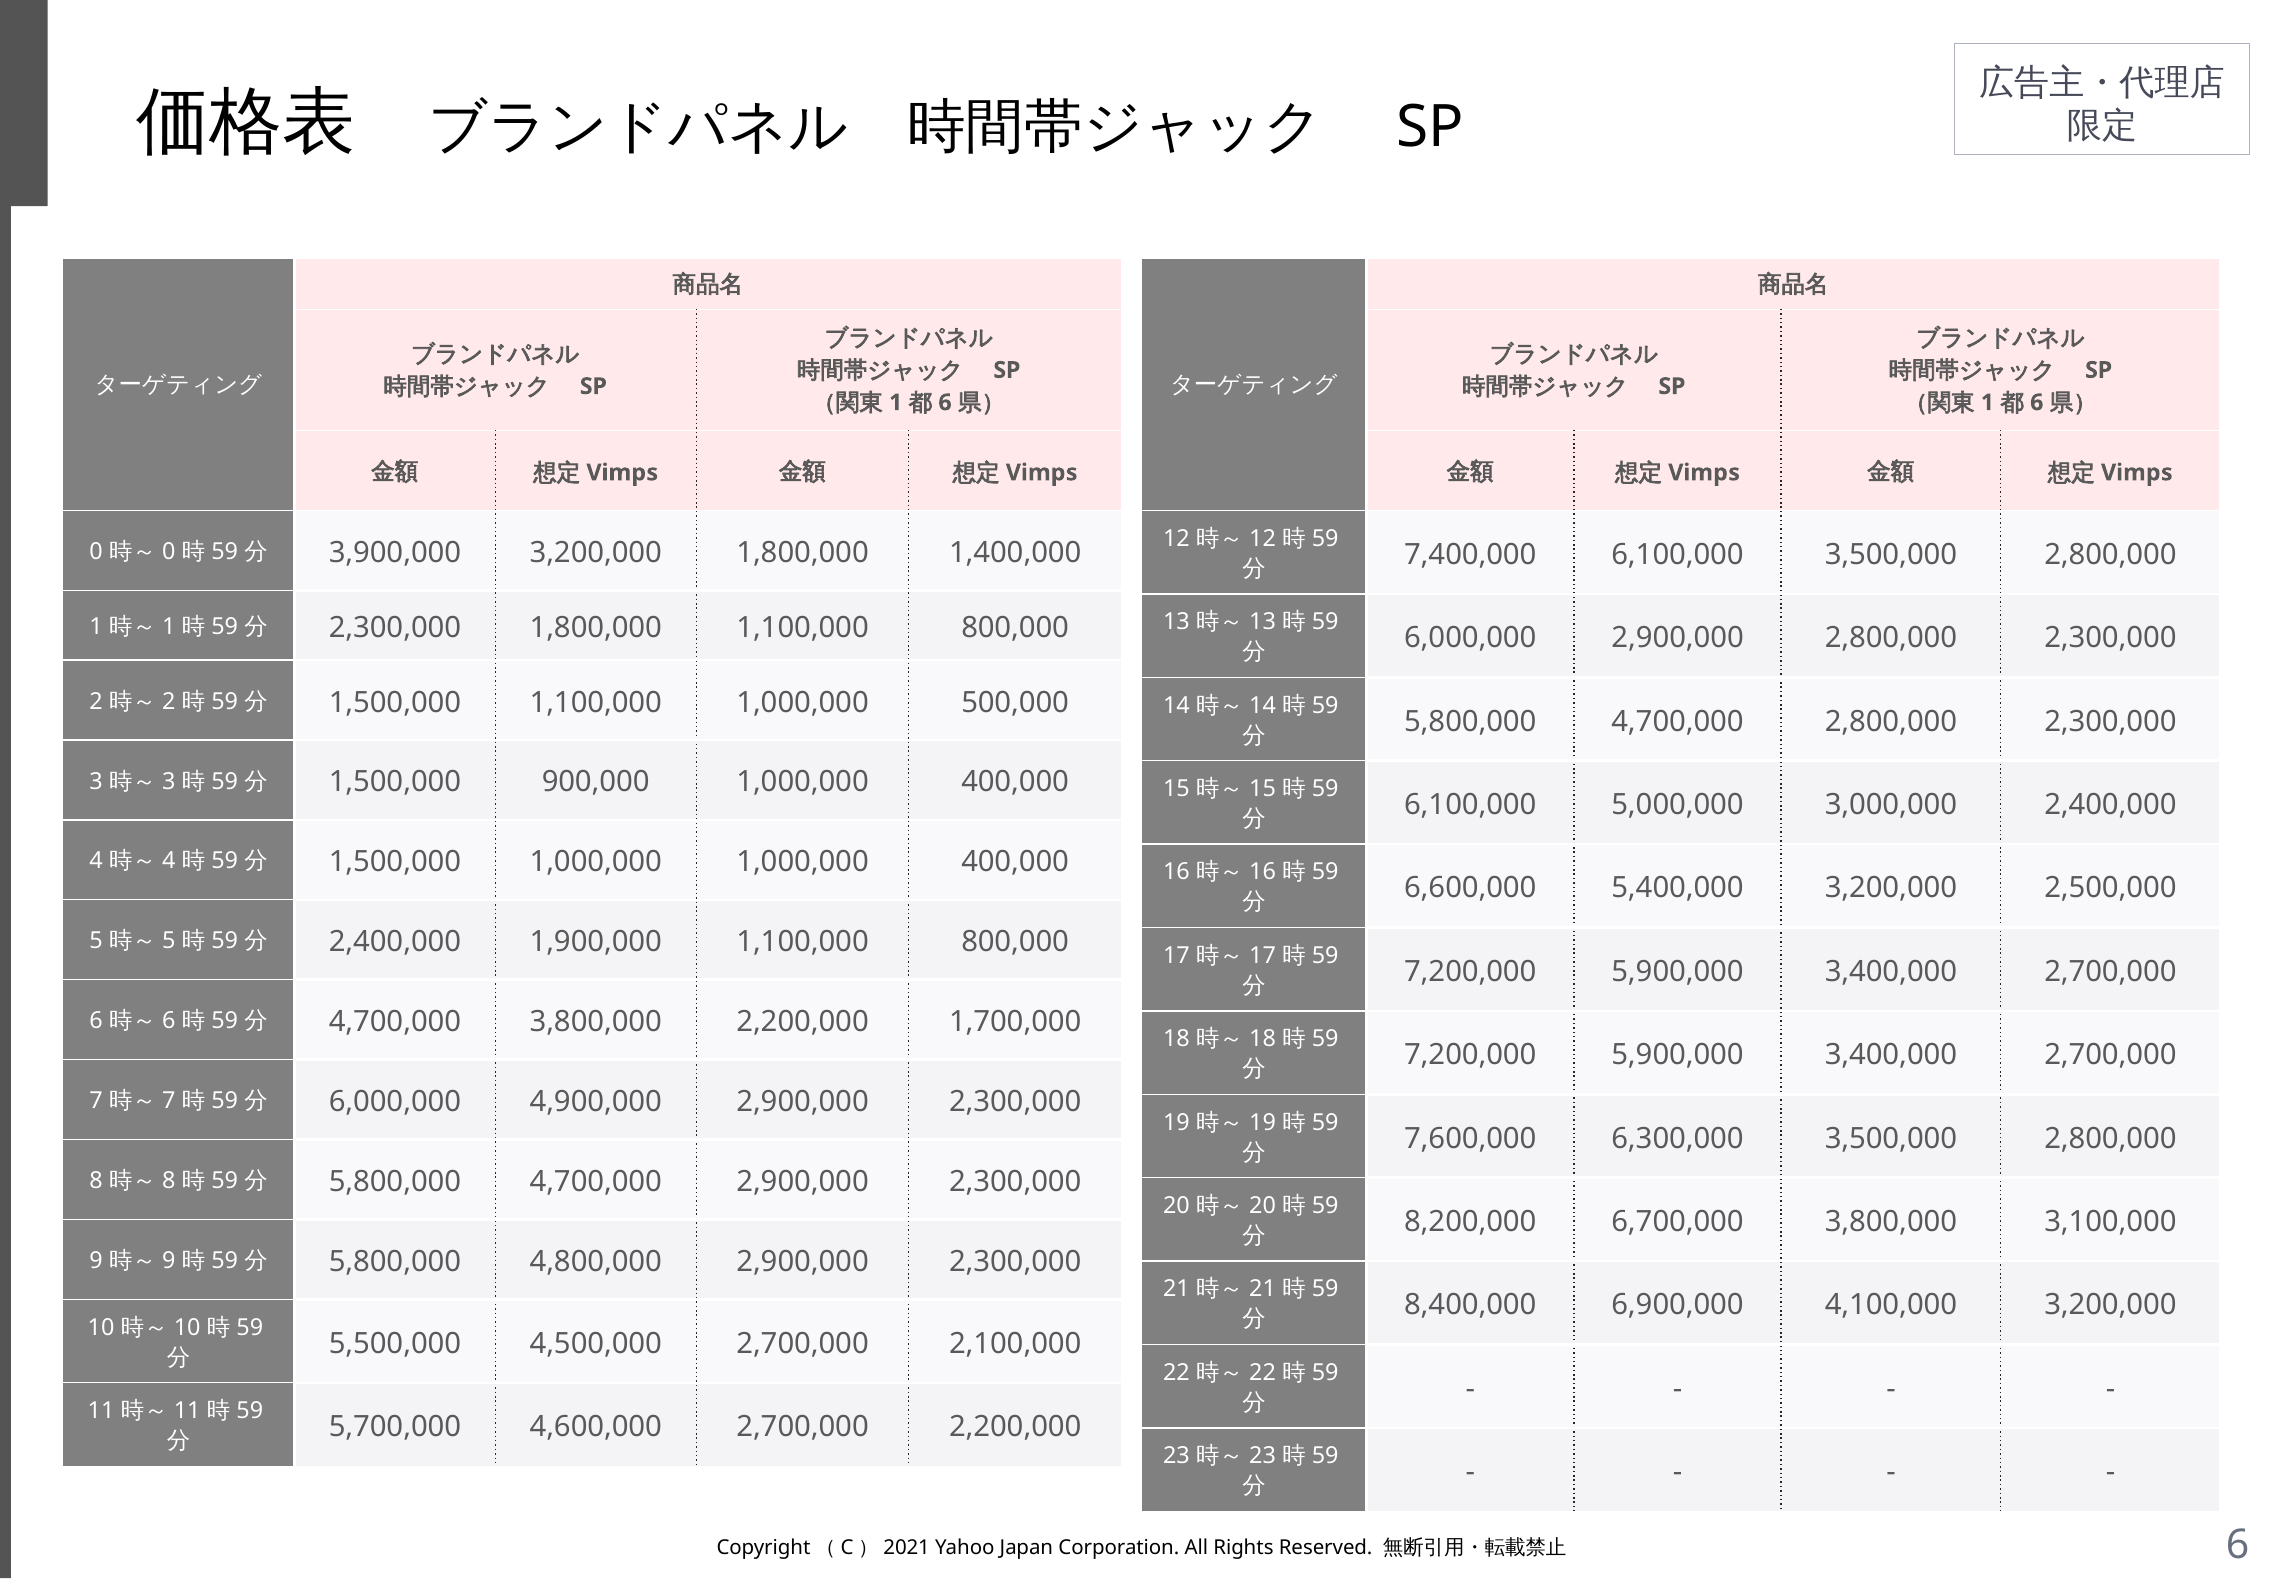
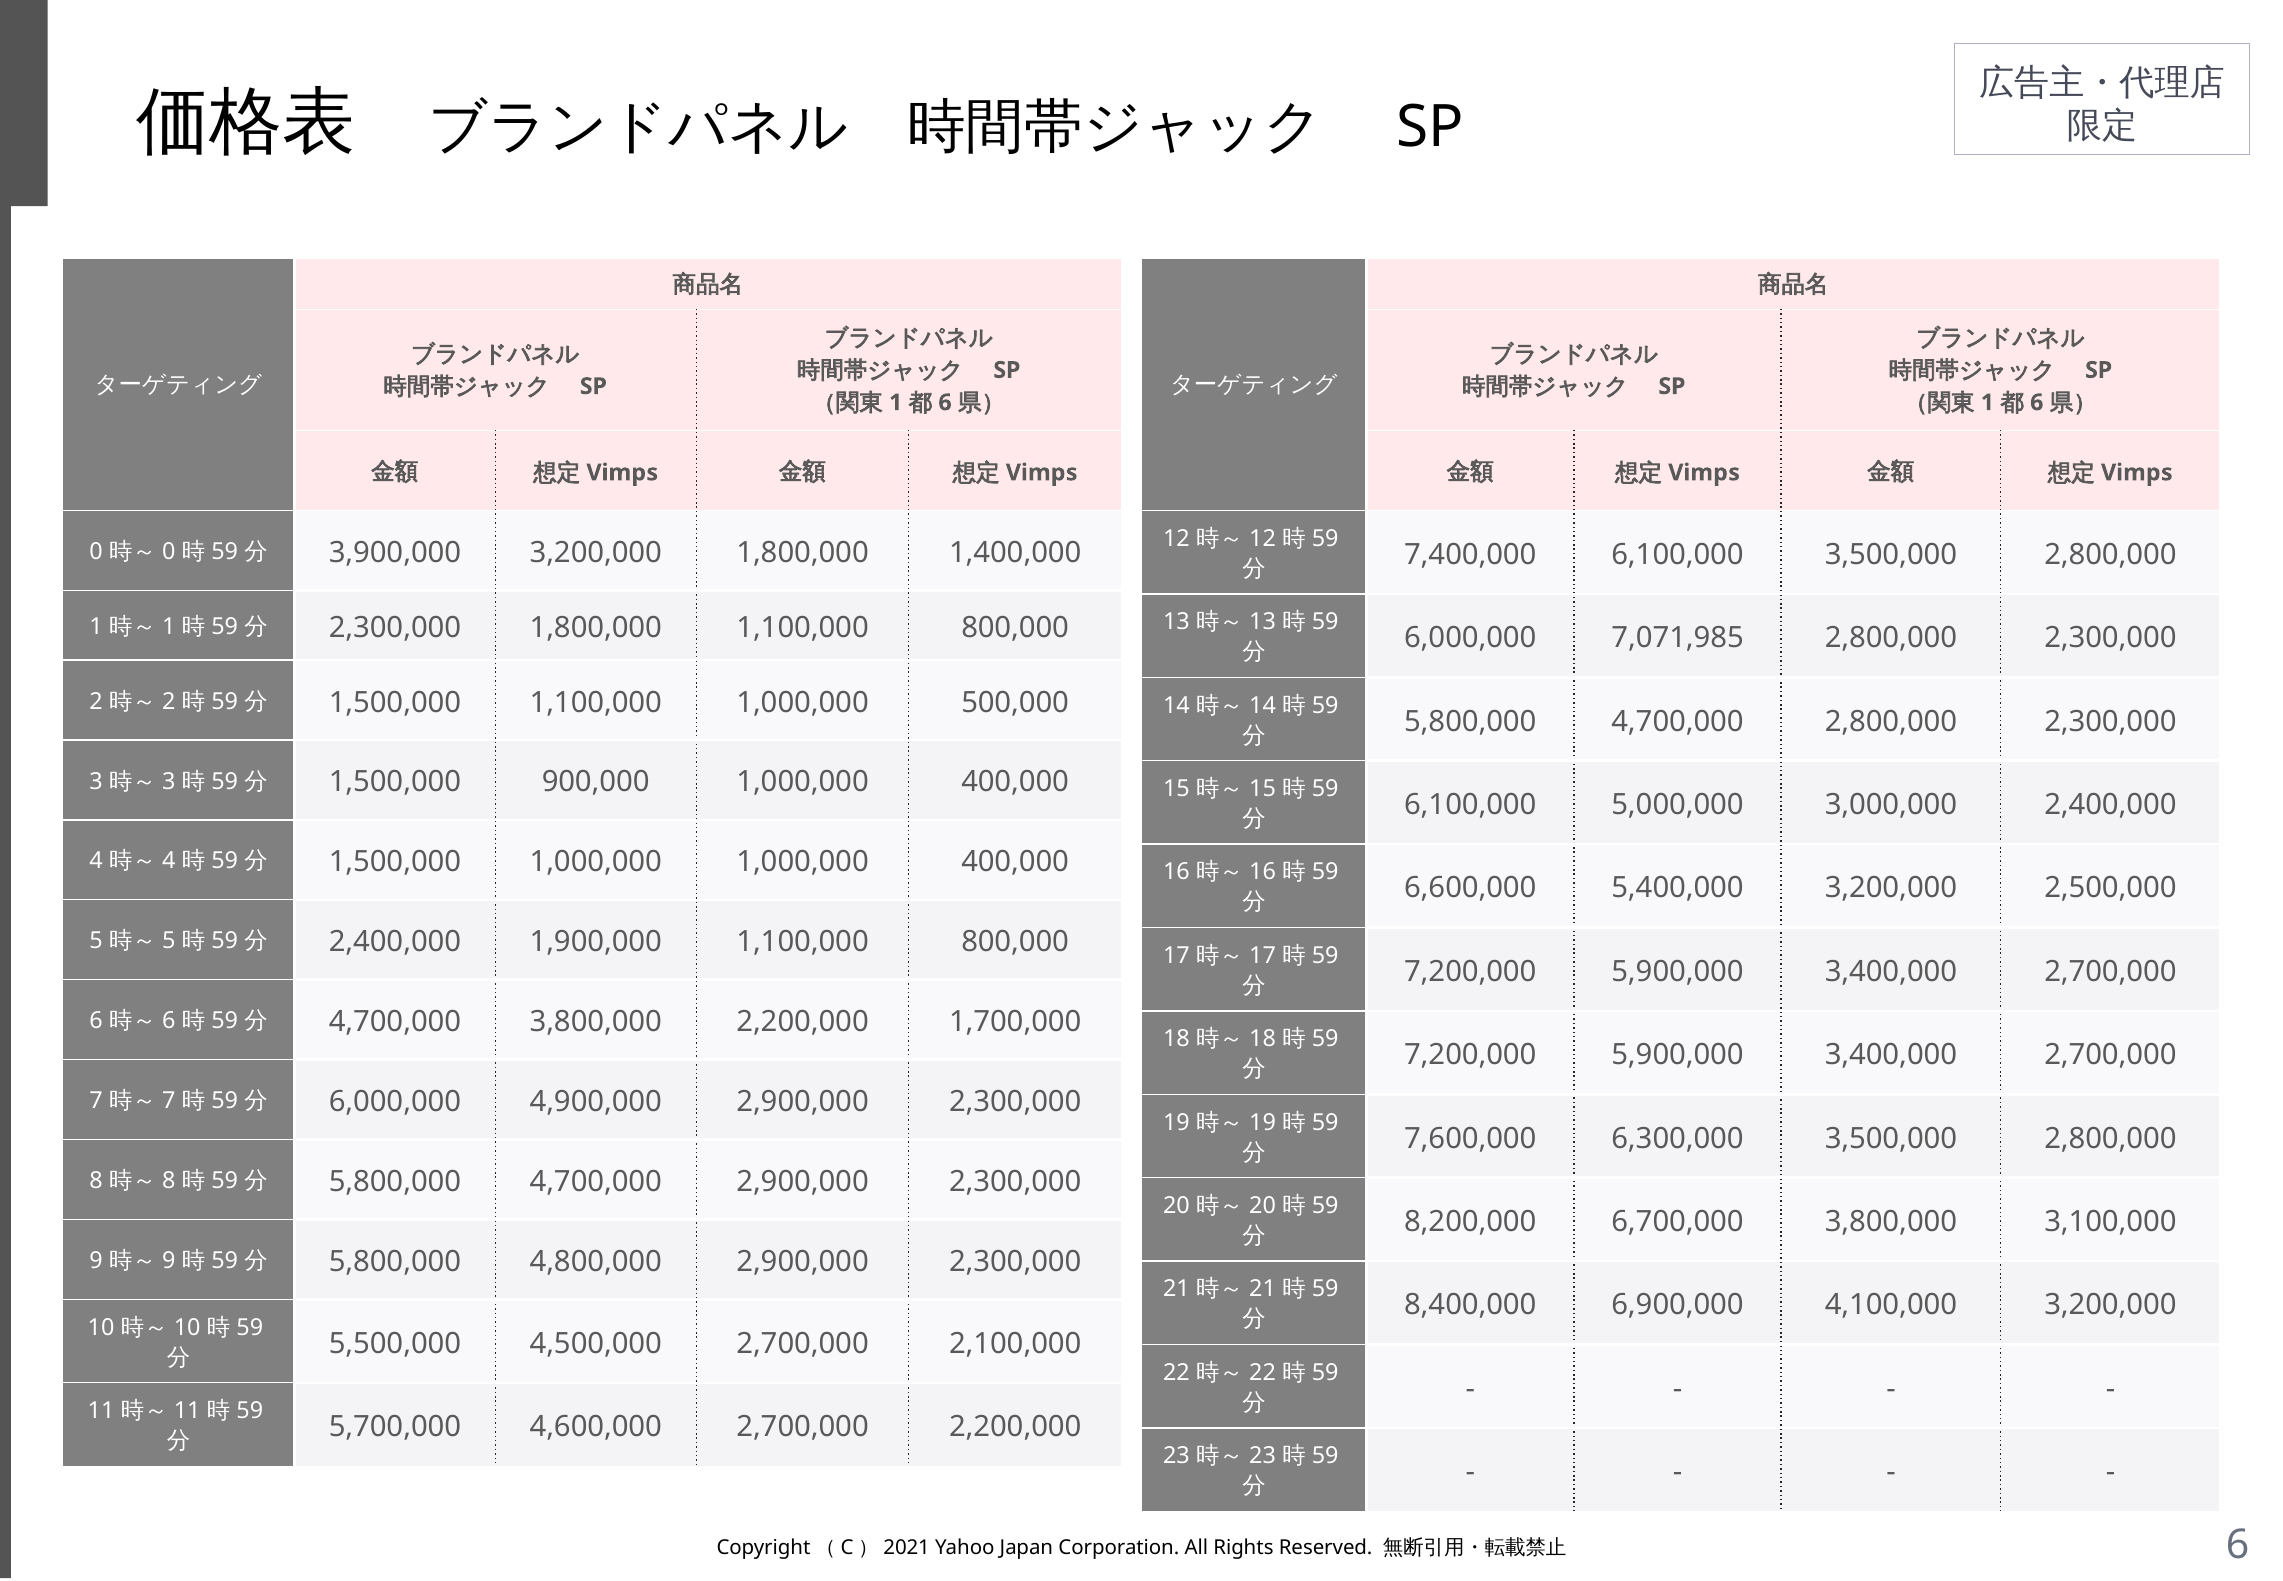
6,000,000 2,900,000: 2,900,000 -> 7,071,985 (1678, 638)
